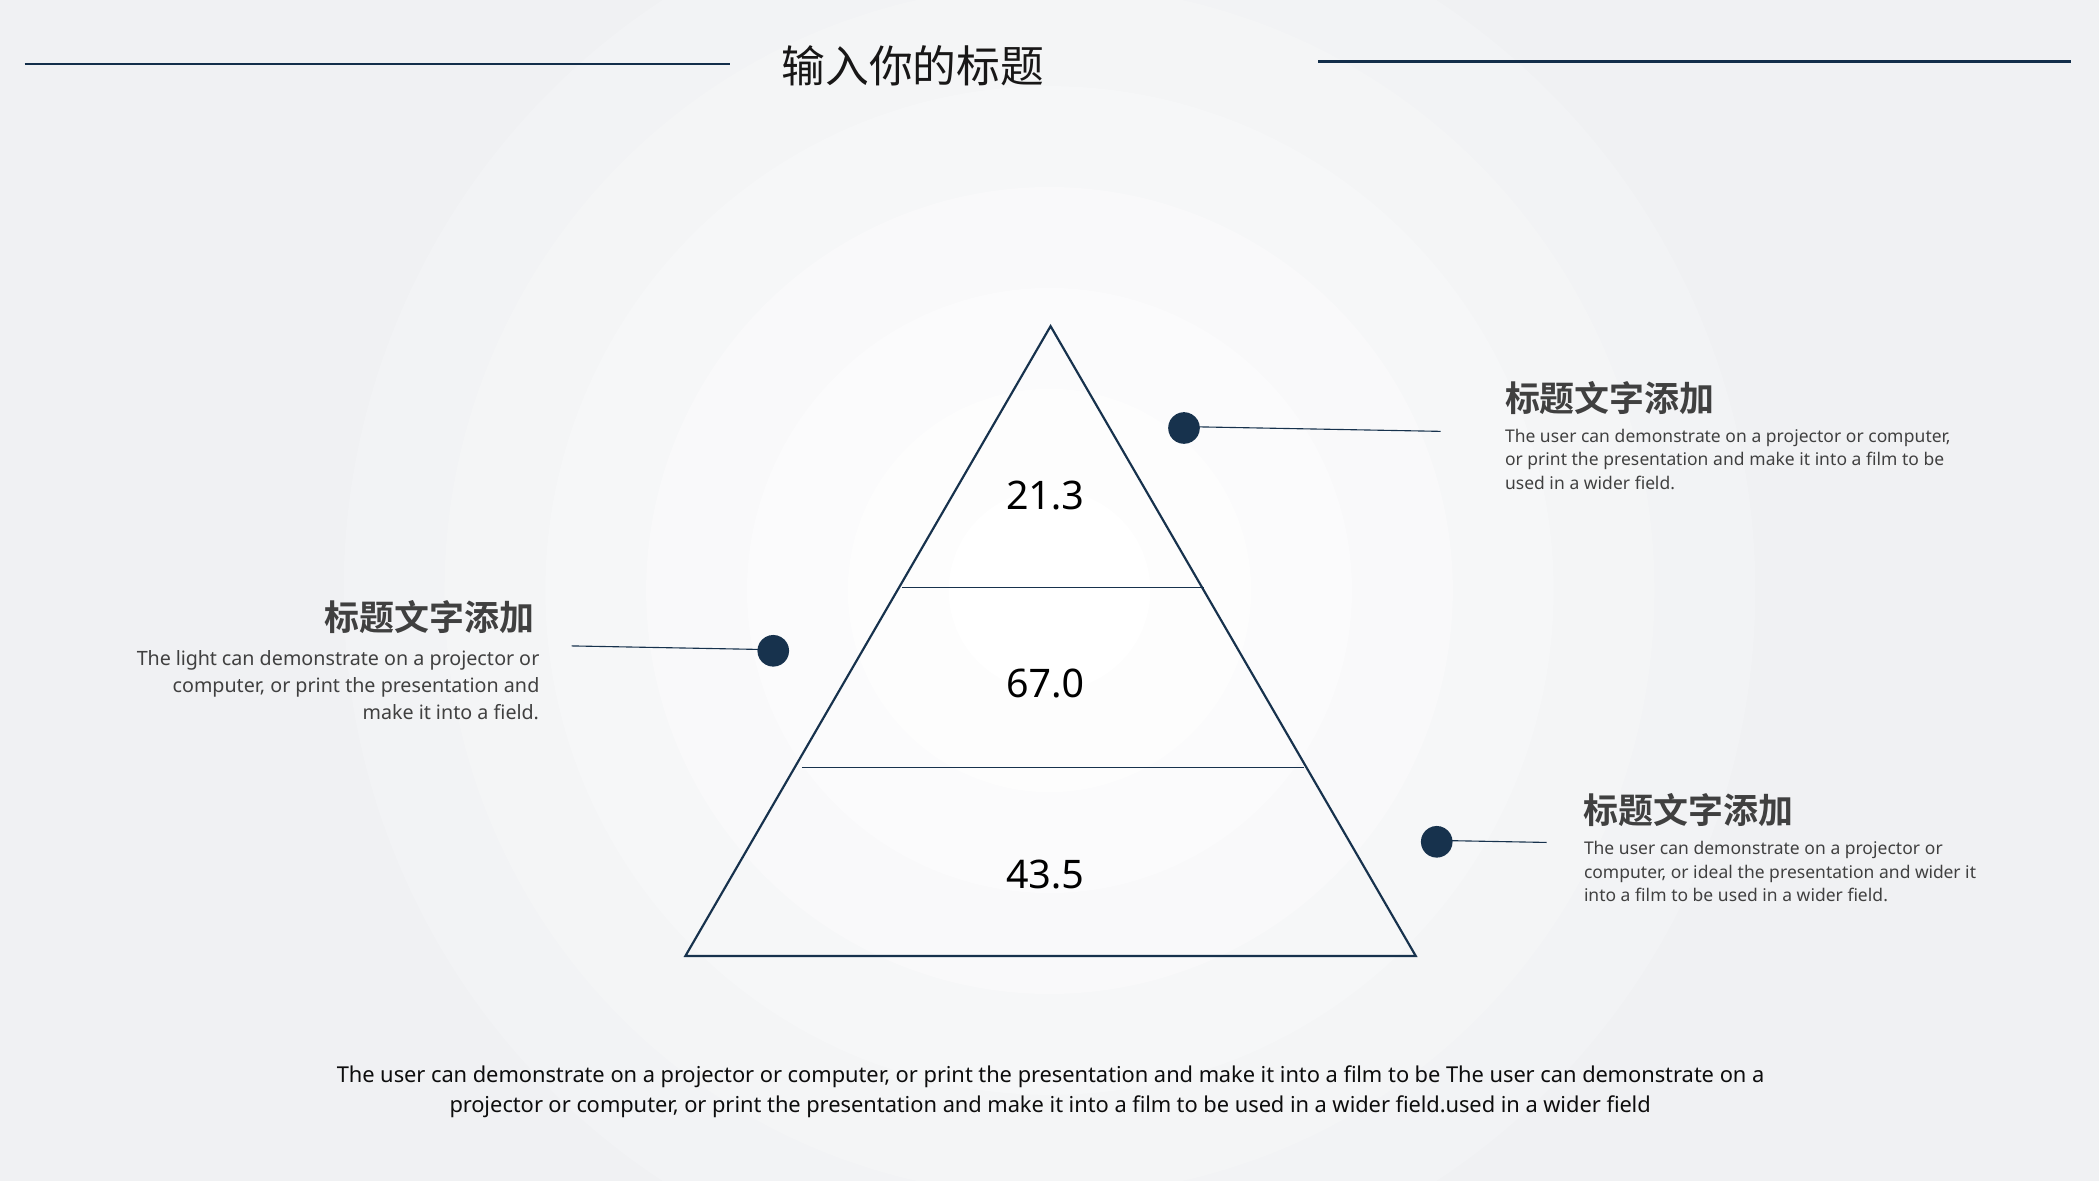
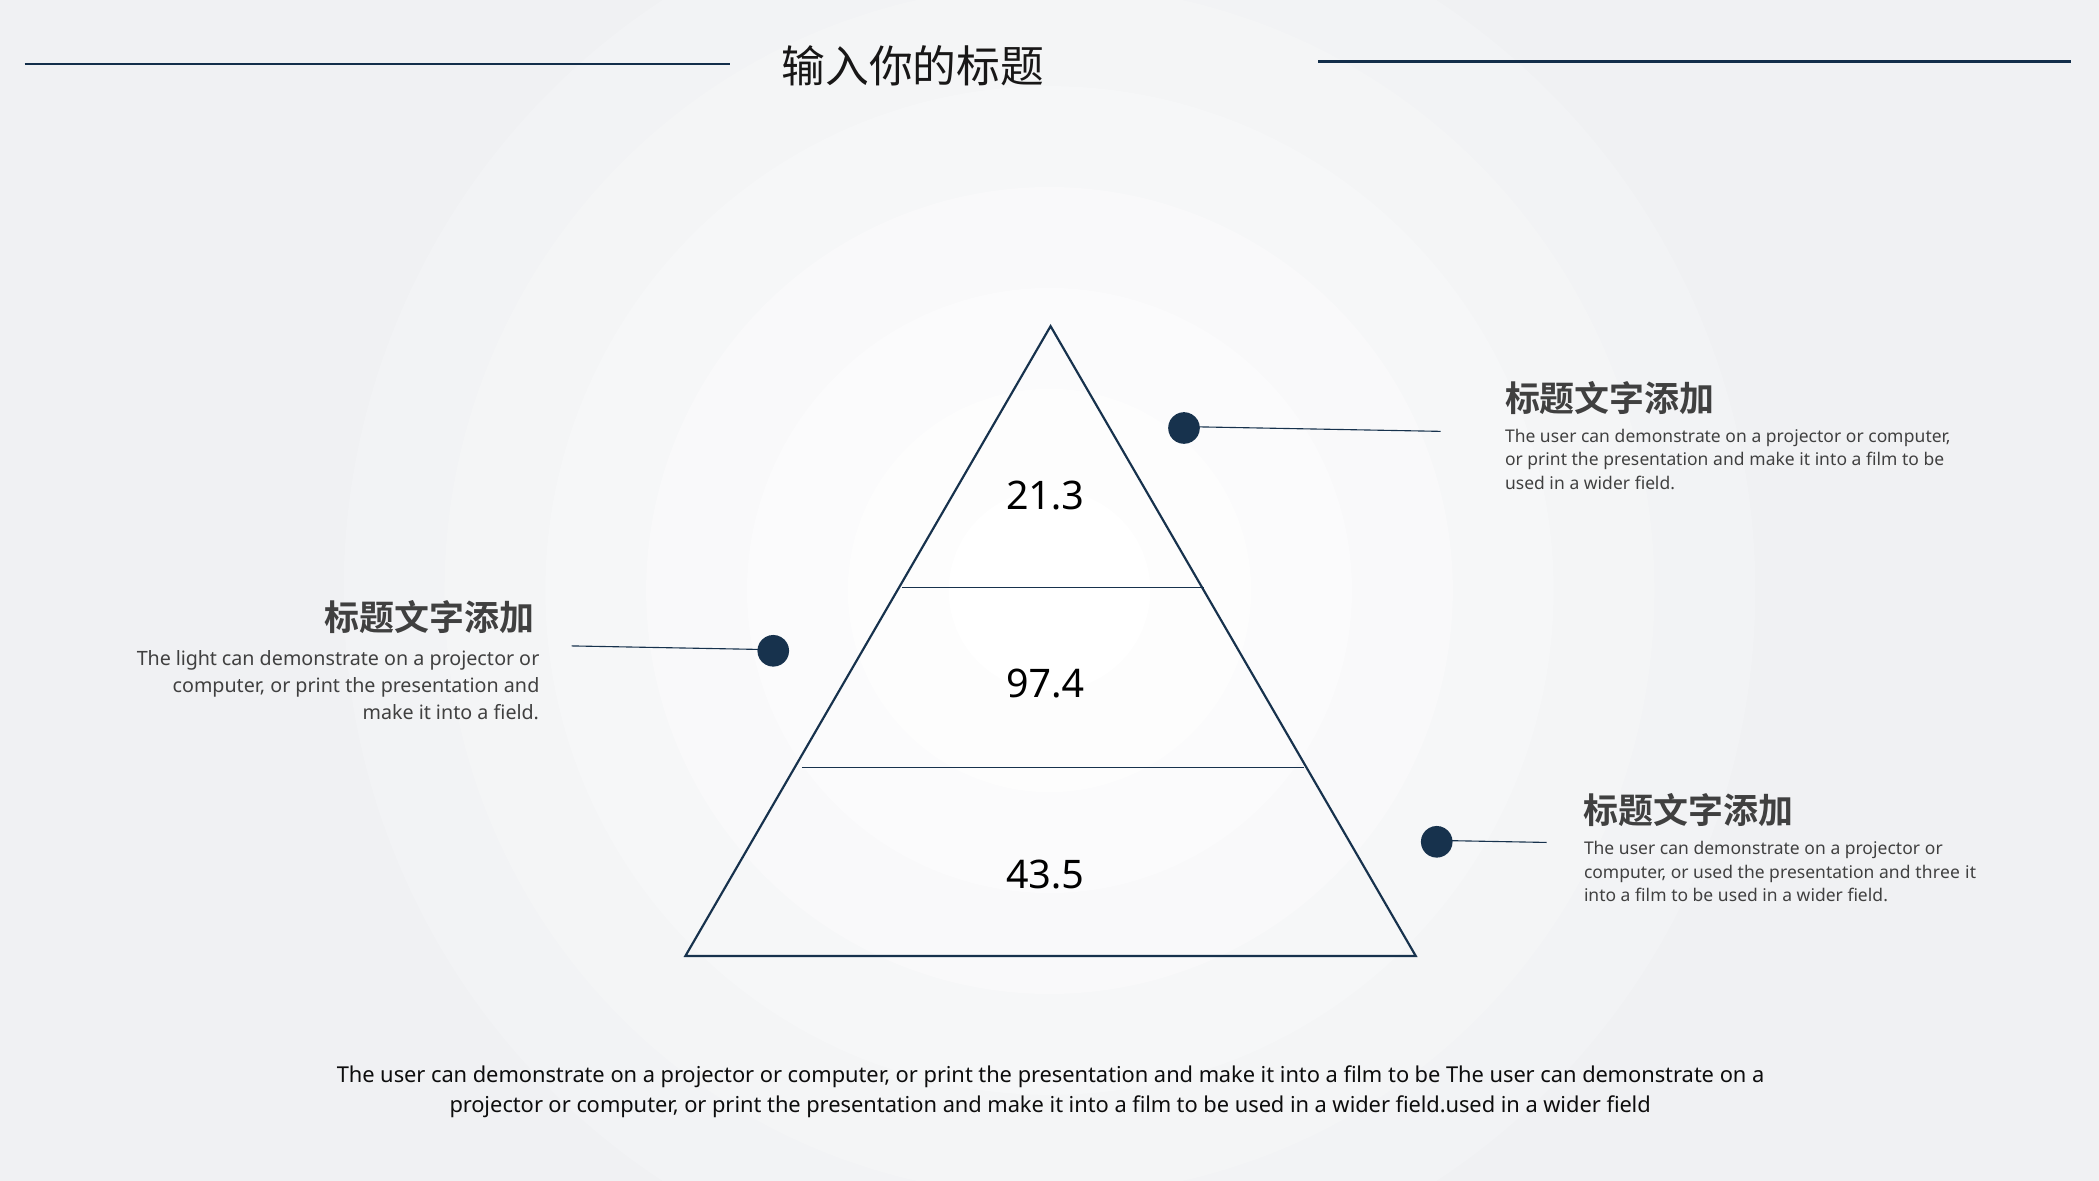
67.0: 67.0 -> 97.4 (1045, 685)
or ideal: ideal -> used (1713, 872)
and wider: wider -> three (1938, 872)
